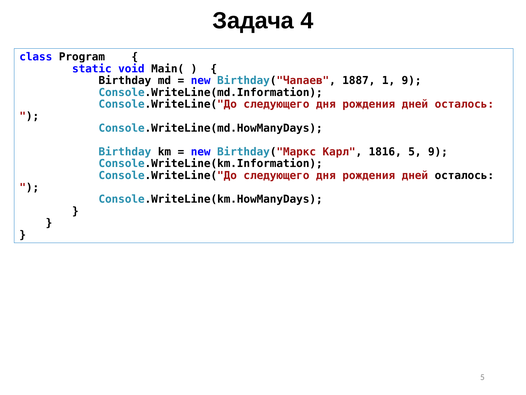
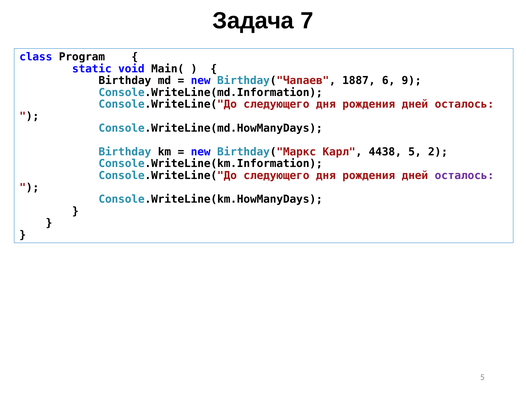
4: 4 -> 7 (307, 21)
1: 1 -> 6 (389, 81)
1816: 1816 -> 4438 (385, 152)
5 9: 9 -> 2 (438, 152)
осталось colour: black -> purple (464, 175)
